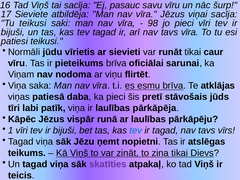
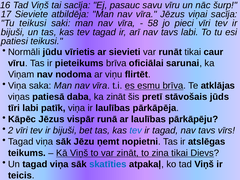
98: 98 -> 58 (153, 23)
tavs vīra: vīra -> labi (190, 32)
ka pieci: pieci -> zināt (116, 97)
1: 1 -> 2 (11, 131)
skatīties colour: purple -> blue (108, 164)
